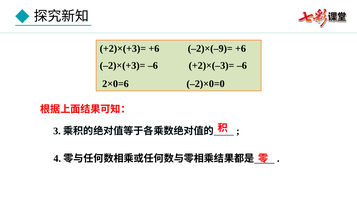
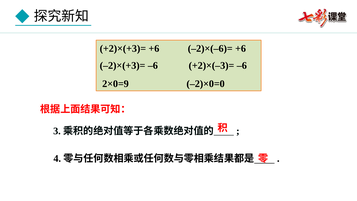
–2)×(–9)=: –2)×(–9)= -> –2)×(–6)= (210, 49)
2×0=6: 2×0=6 -> 2×0=9 (115, 84)
